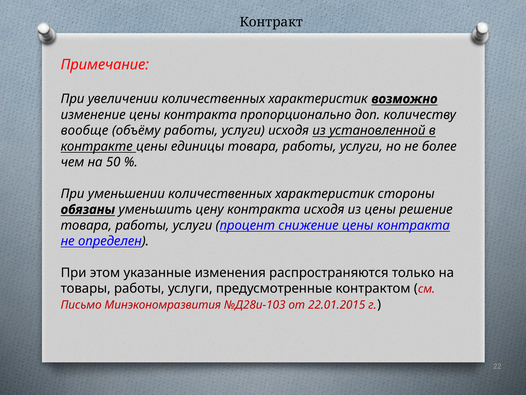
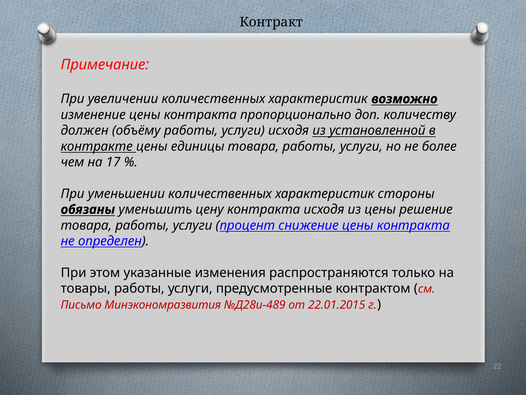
вообще: вообще -> должен (85, 130)
50: 50 -> 17 (113, 162)
№Д28и-103: №Д28и-103 -> №Д28и-489 (255, 304)
